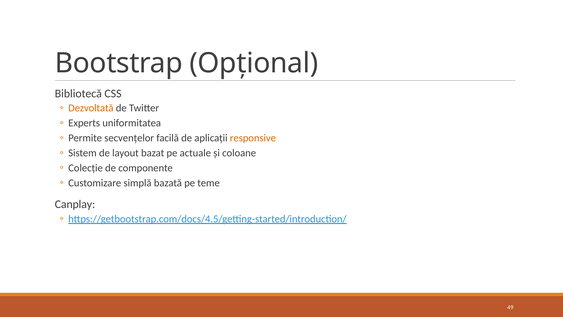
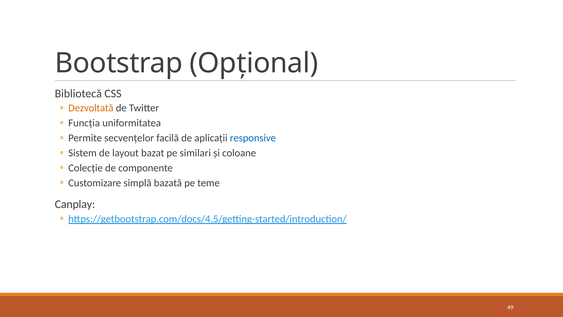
Experts: Experts -> Funcția (84, 123)
responsive colour: orange -> blue (253, 138)
actuale: actuale -> similari (195, 153)
